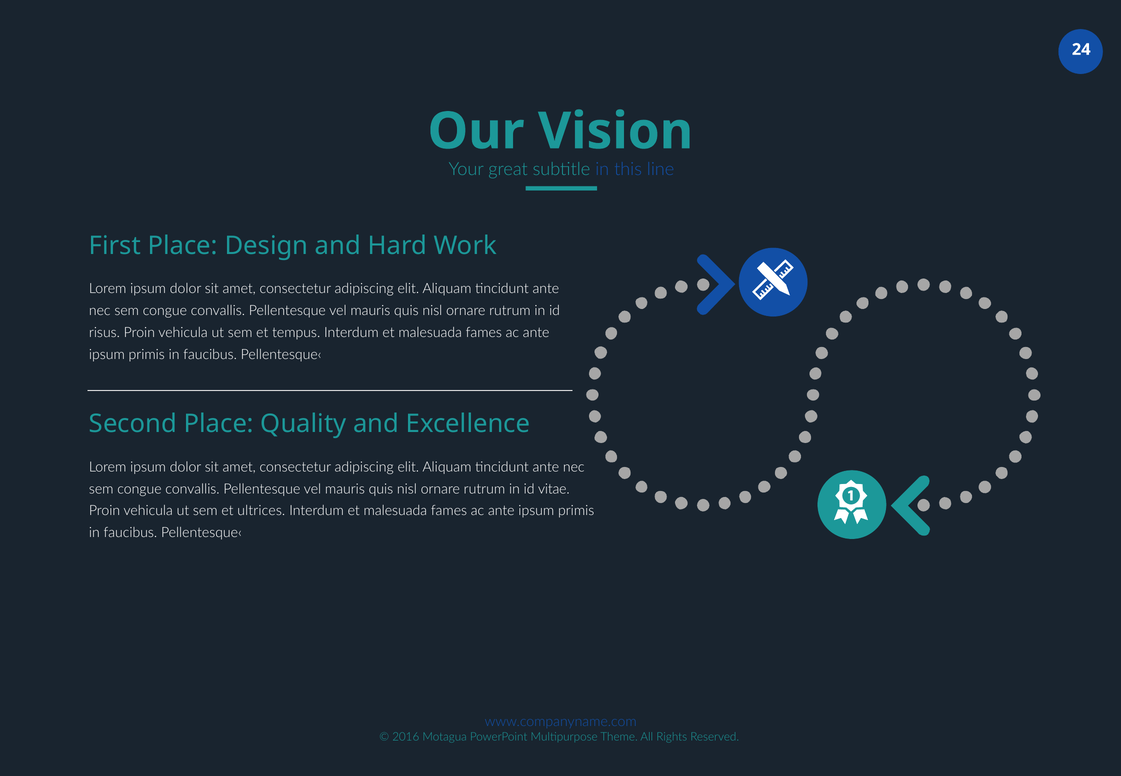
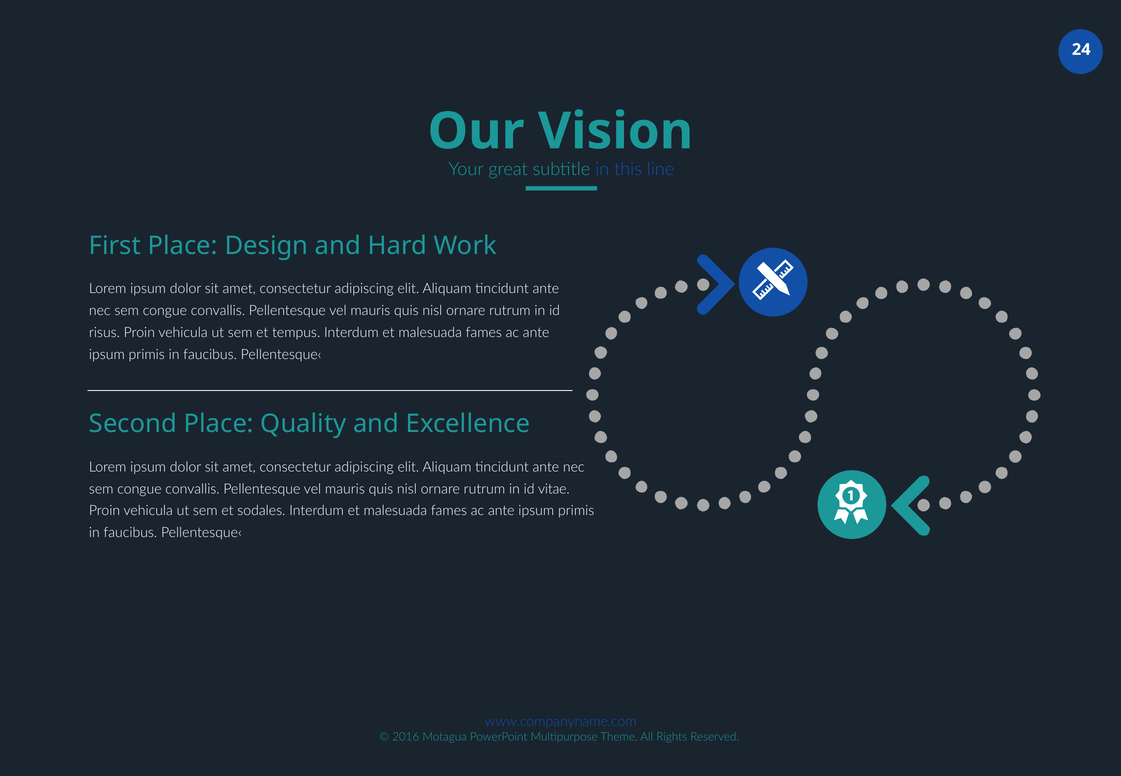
ultrices: ultrices -> sodales (261, 511)
